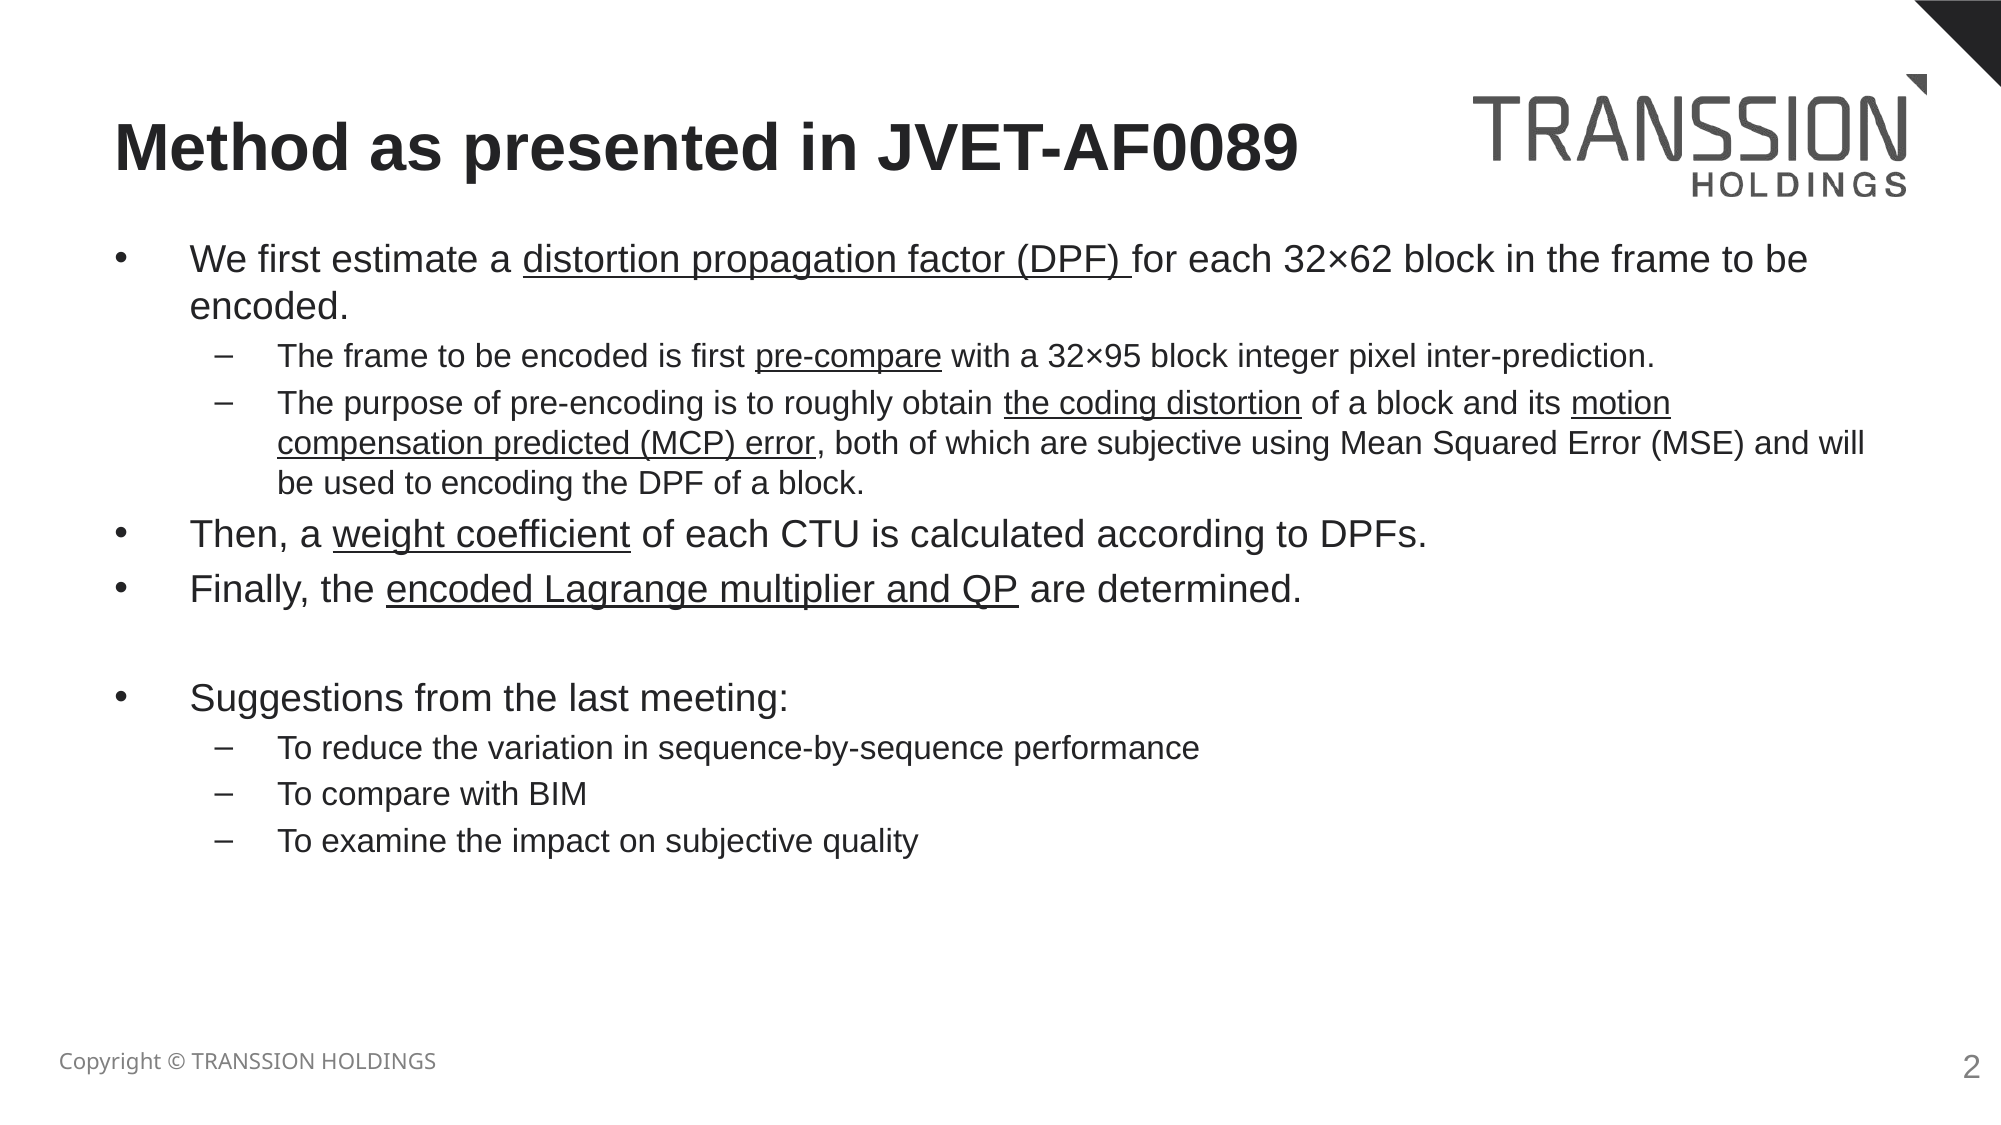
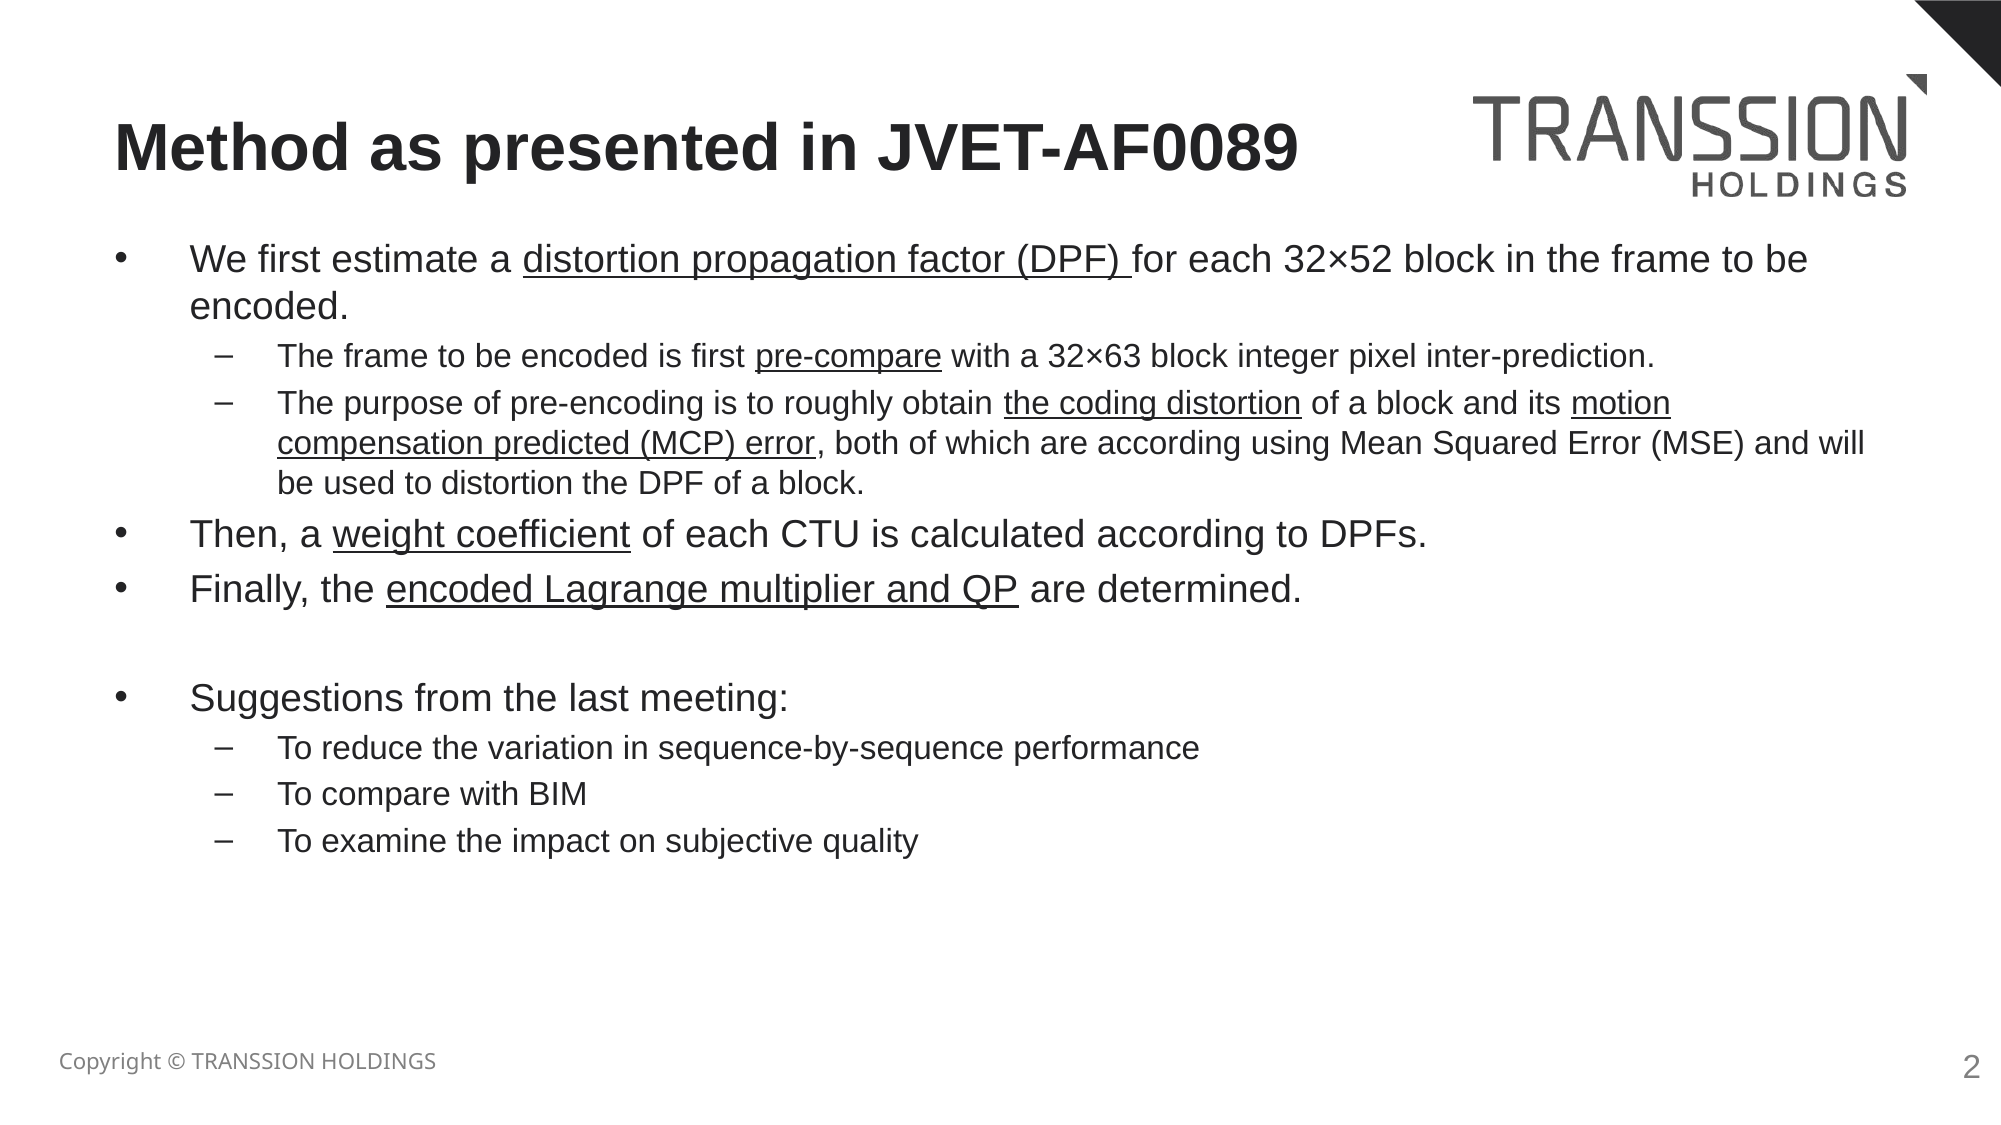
32×62: 32×62 -> 32×52 (1338, 260)
32×95: 32×95 -> 32×63 (1094, 357)
are subjective: subjective -> according (1169, 443)
to encoding: encoding -> distortion (507, 483)
